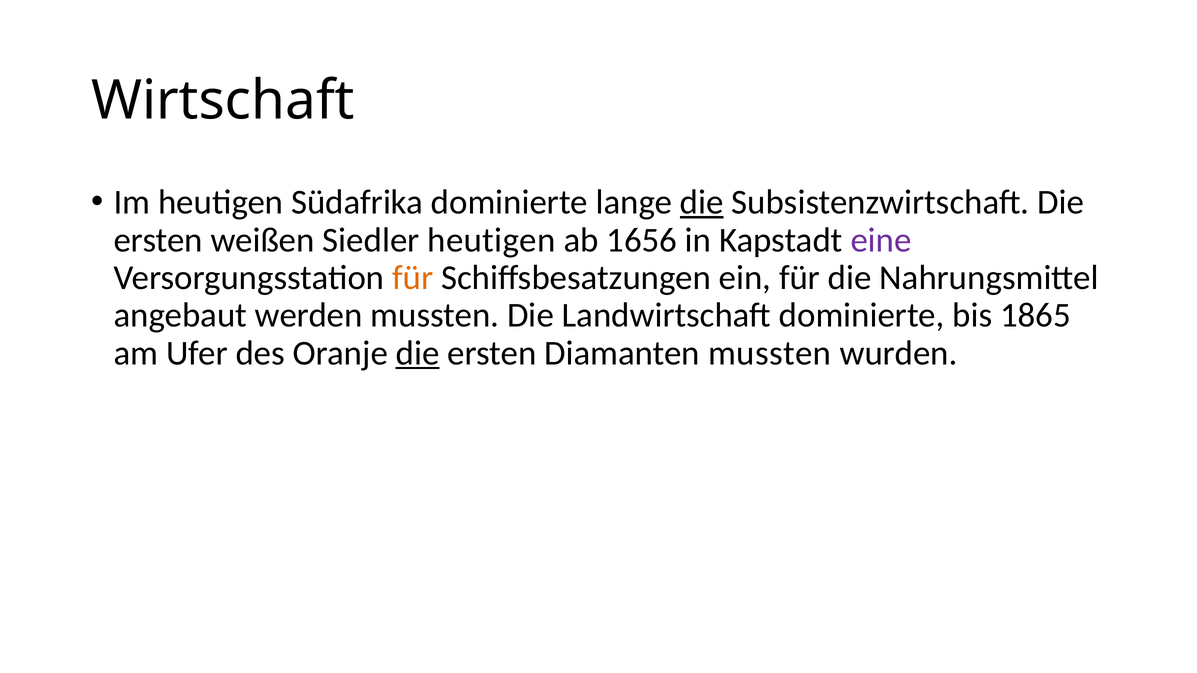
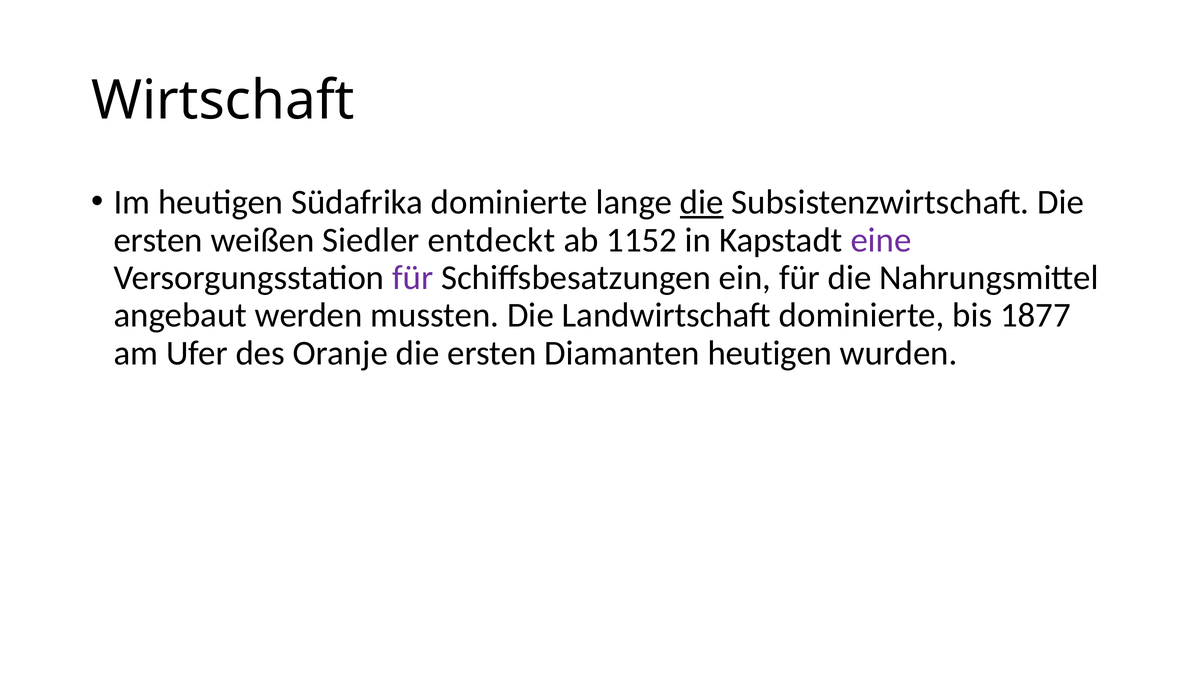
Siedler heutigen: heutigen -> entdeckt (491, 240)
1656: 1656 -> 1152 (642, 240)
für colour: orange -> purple (413, 278)
1865: 1865 -> 1877 (1035, 316)
die underline: present -> none (418, 353)
Diamanten mussten: mussten -> heutigen (770, 353)
